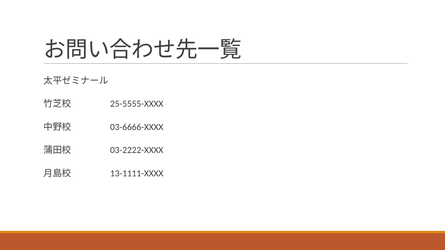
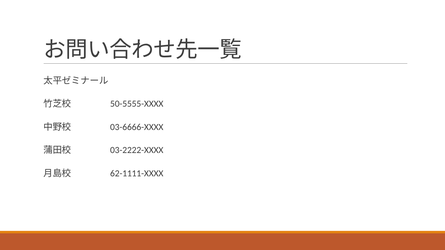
25-5555-XXXX: 25-5555-XXXX -> 50-5555-XXXX (137, 104)
13-1111-XXXX: 13-1111-XXXX -> 62-1111-XXXX (137, 174)
